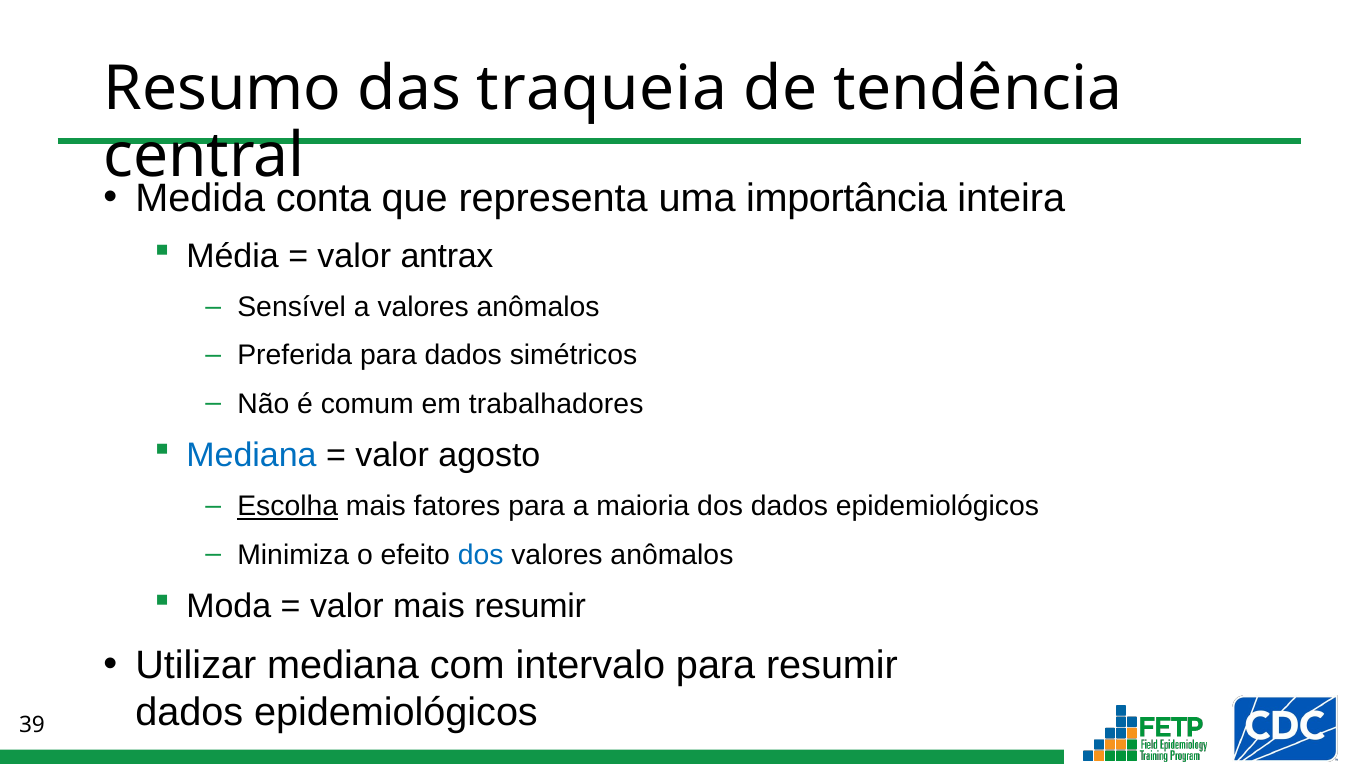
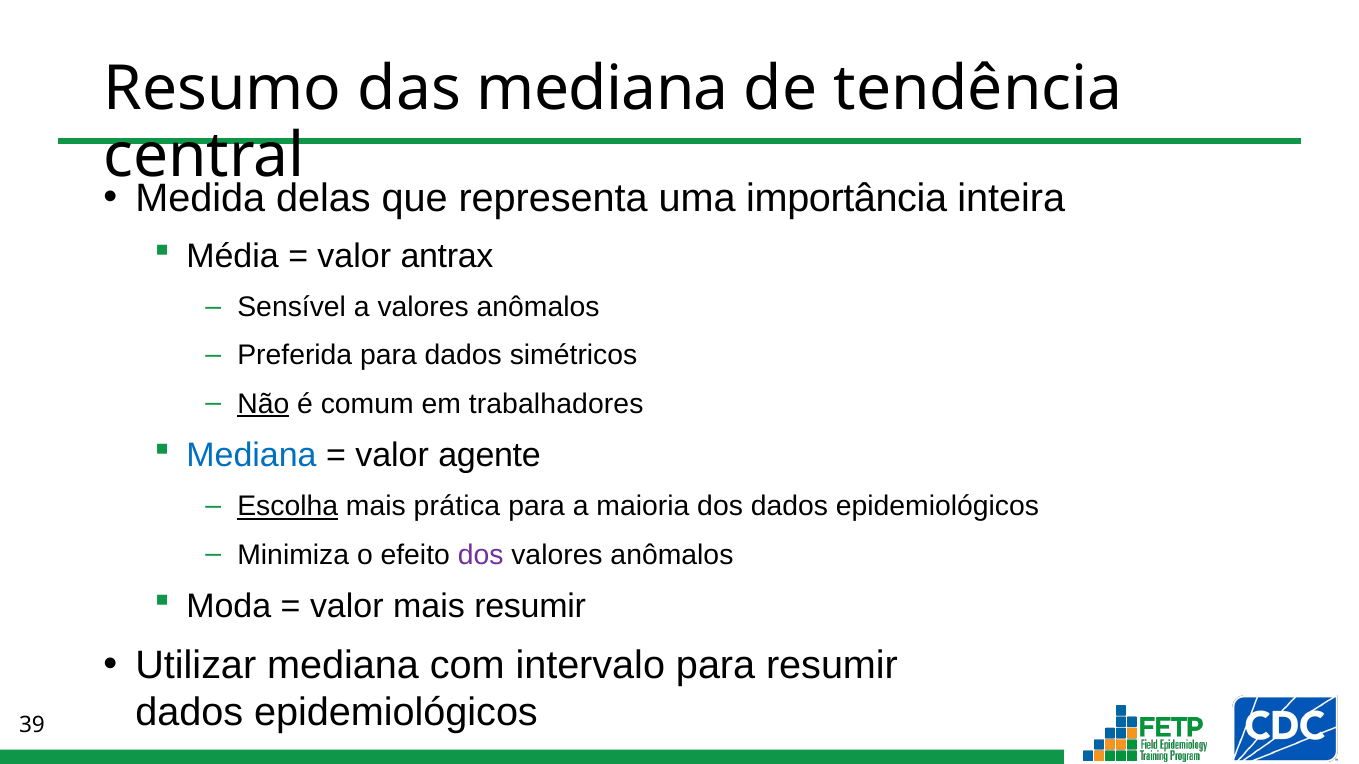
das traqueia: traqueia -> mediana (603, 89)
conta: conta -> delas (323, 199)
Não underline: none -> present (263, 404)
agosto: agosto -> agente (490, 456)
fatores: fatores -> prática (457, 507)
dos colour: blue -> purple (481, 555)
